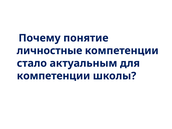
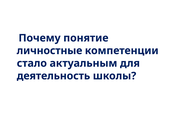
компетенции: компетенции -> деятельность (53, 76)
